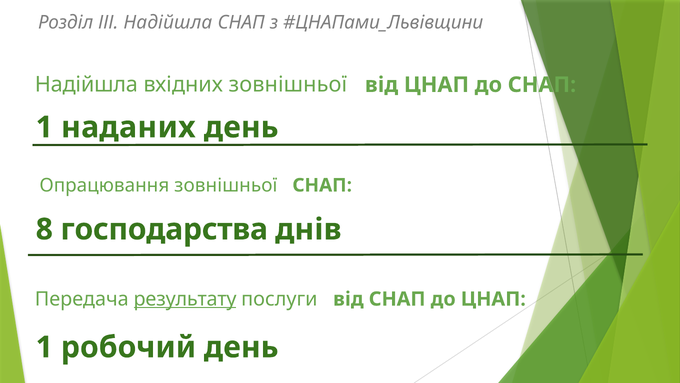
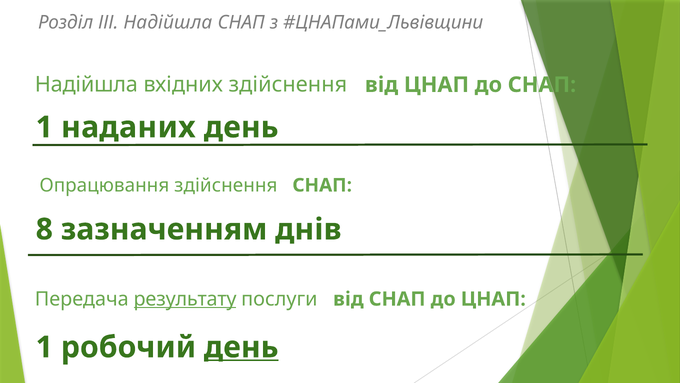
вхідних зовнішньої: зовнішньої -> здійснення (288, 85)
Опрацювання зовнішньої: зовнішньої -> здійснення (226, 185)
господарства: господарства -> зазначенням (164, 229)
день underline: none -> present (241, 347)
